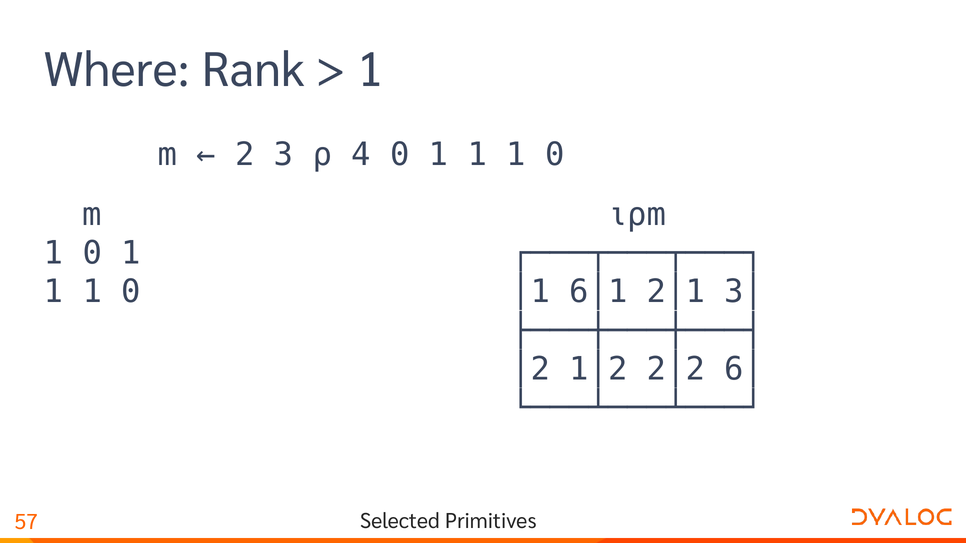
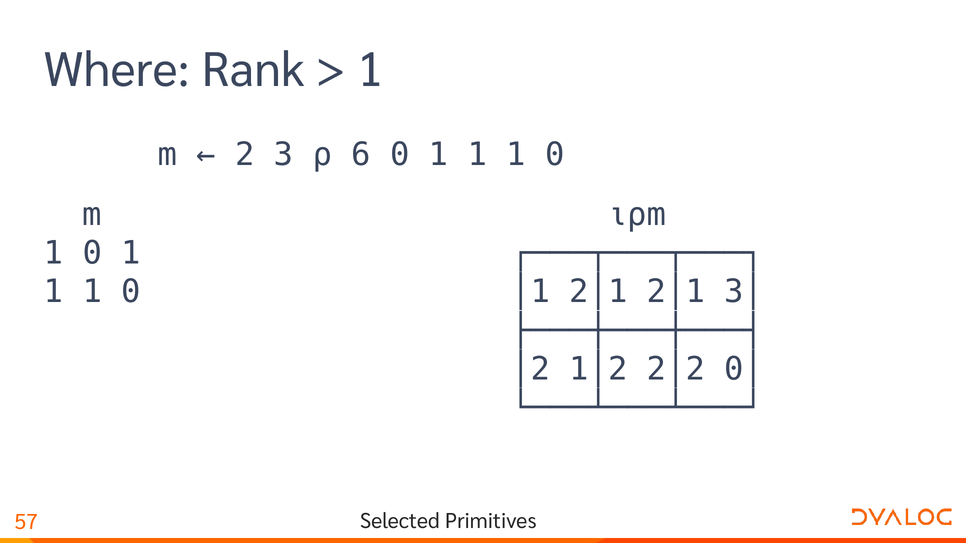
4: 4 -> 6 (361, 155)
│1 6│1: 6│1 -> 2│1 (598, 292)
6│: 6│ -> 0│ (744, 369)
